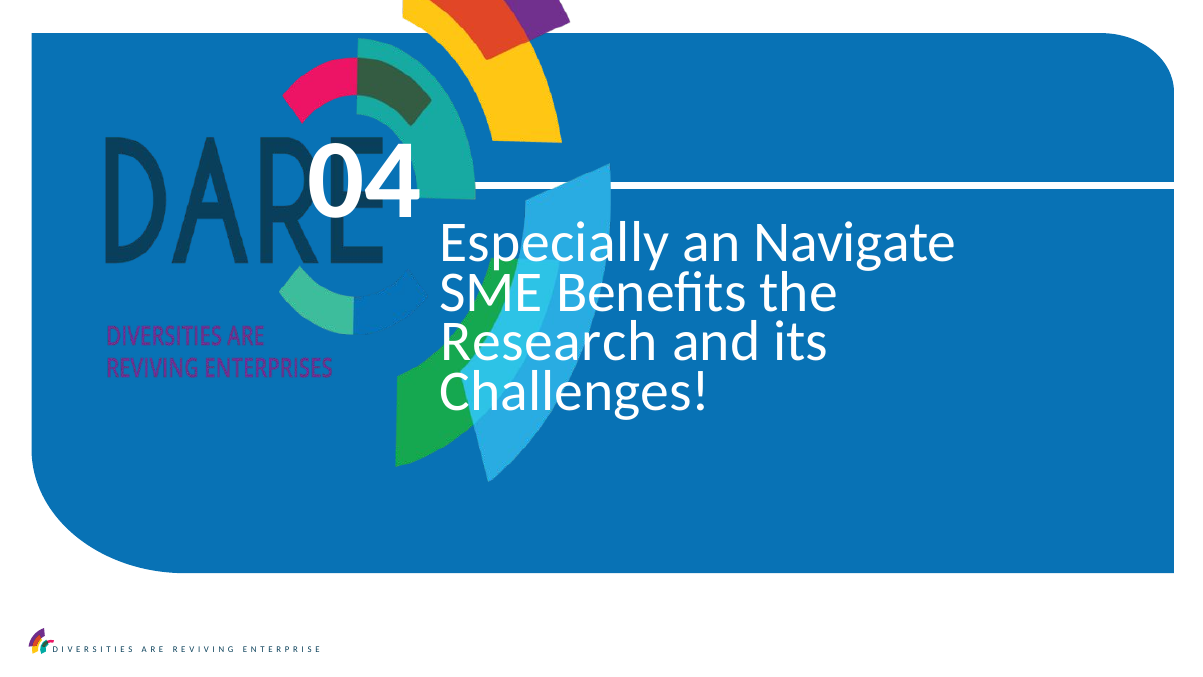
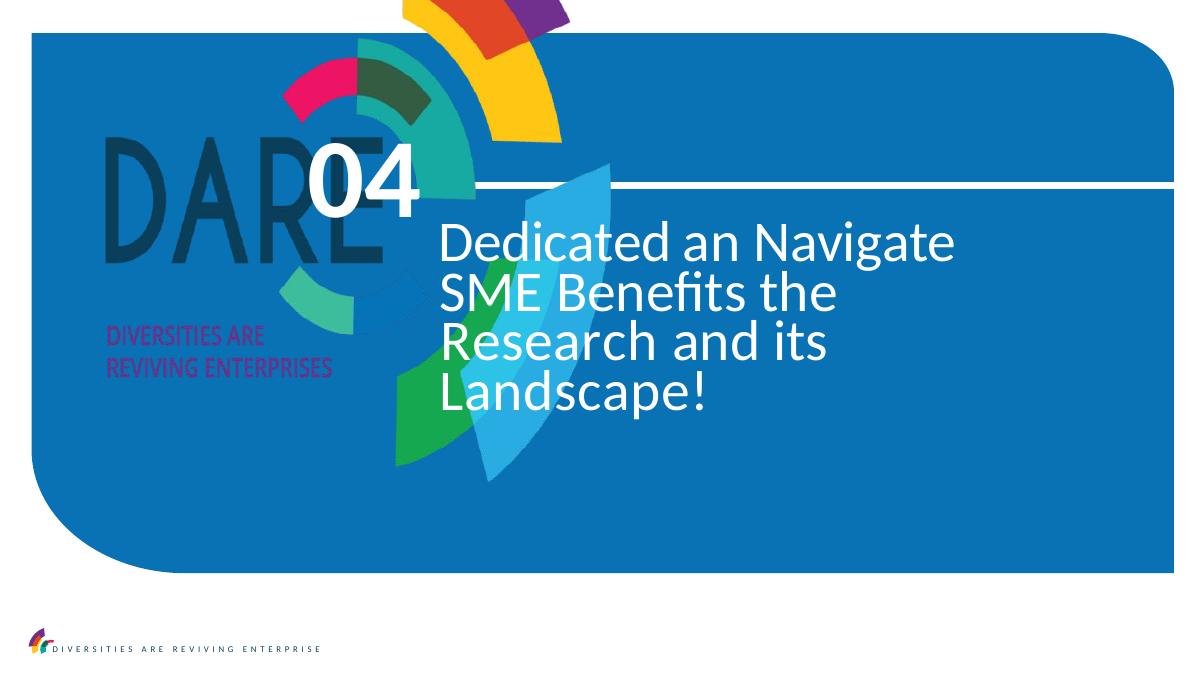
Especially: Especially -> Dedicated (555, 242)
Challenges: Challenges -> Landscape (575, 392)
